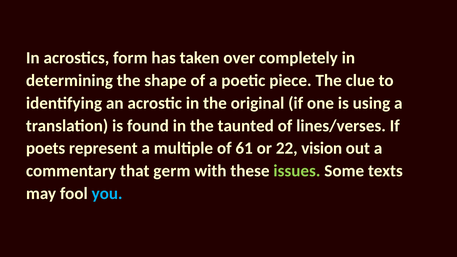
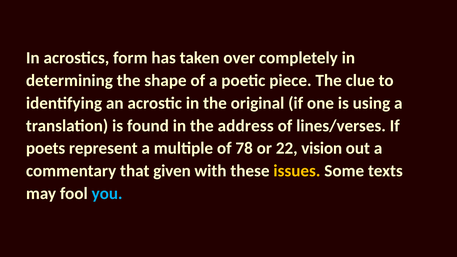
taunted: taunted -> address (246, 126)
61: 61 -> 78 (244, 148)
germ: germ -> given (172, 171)
issues colour: light green -> yellow (297, 171)
